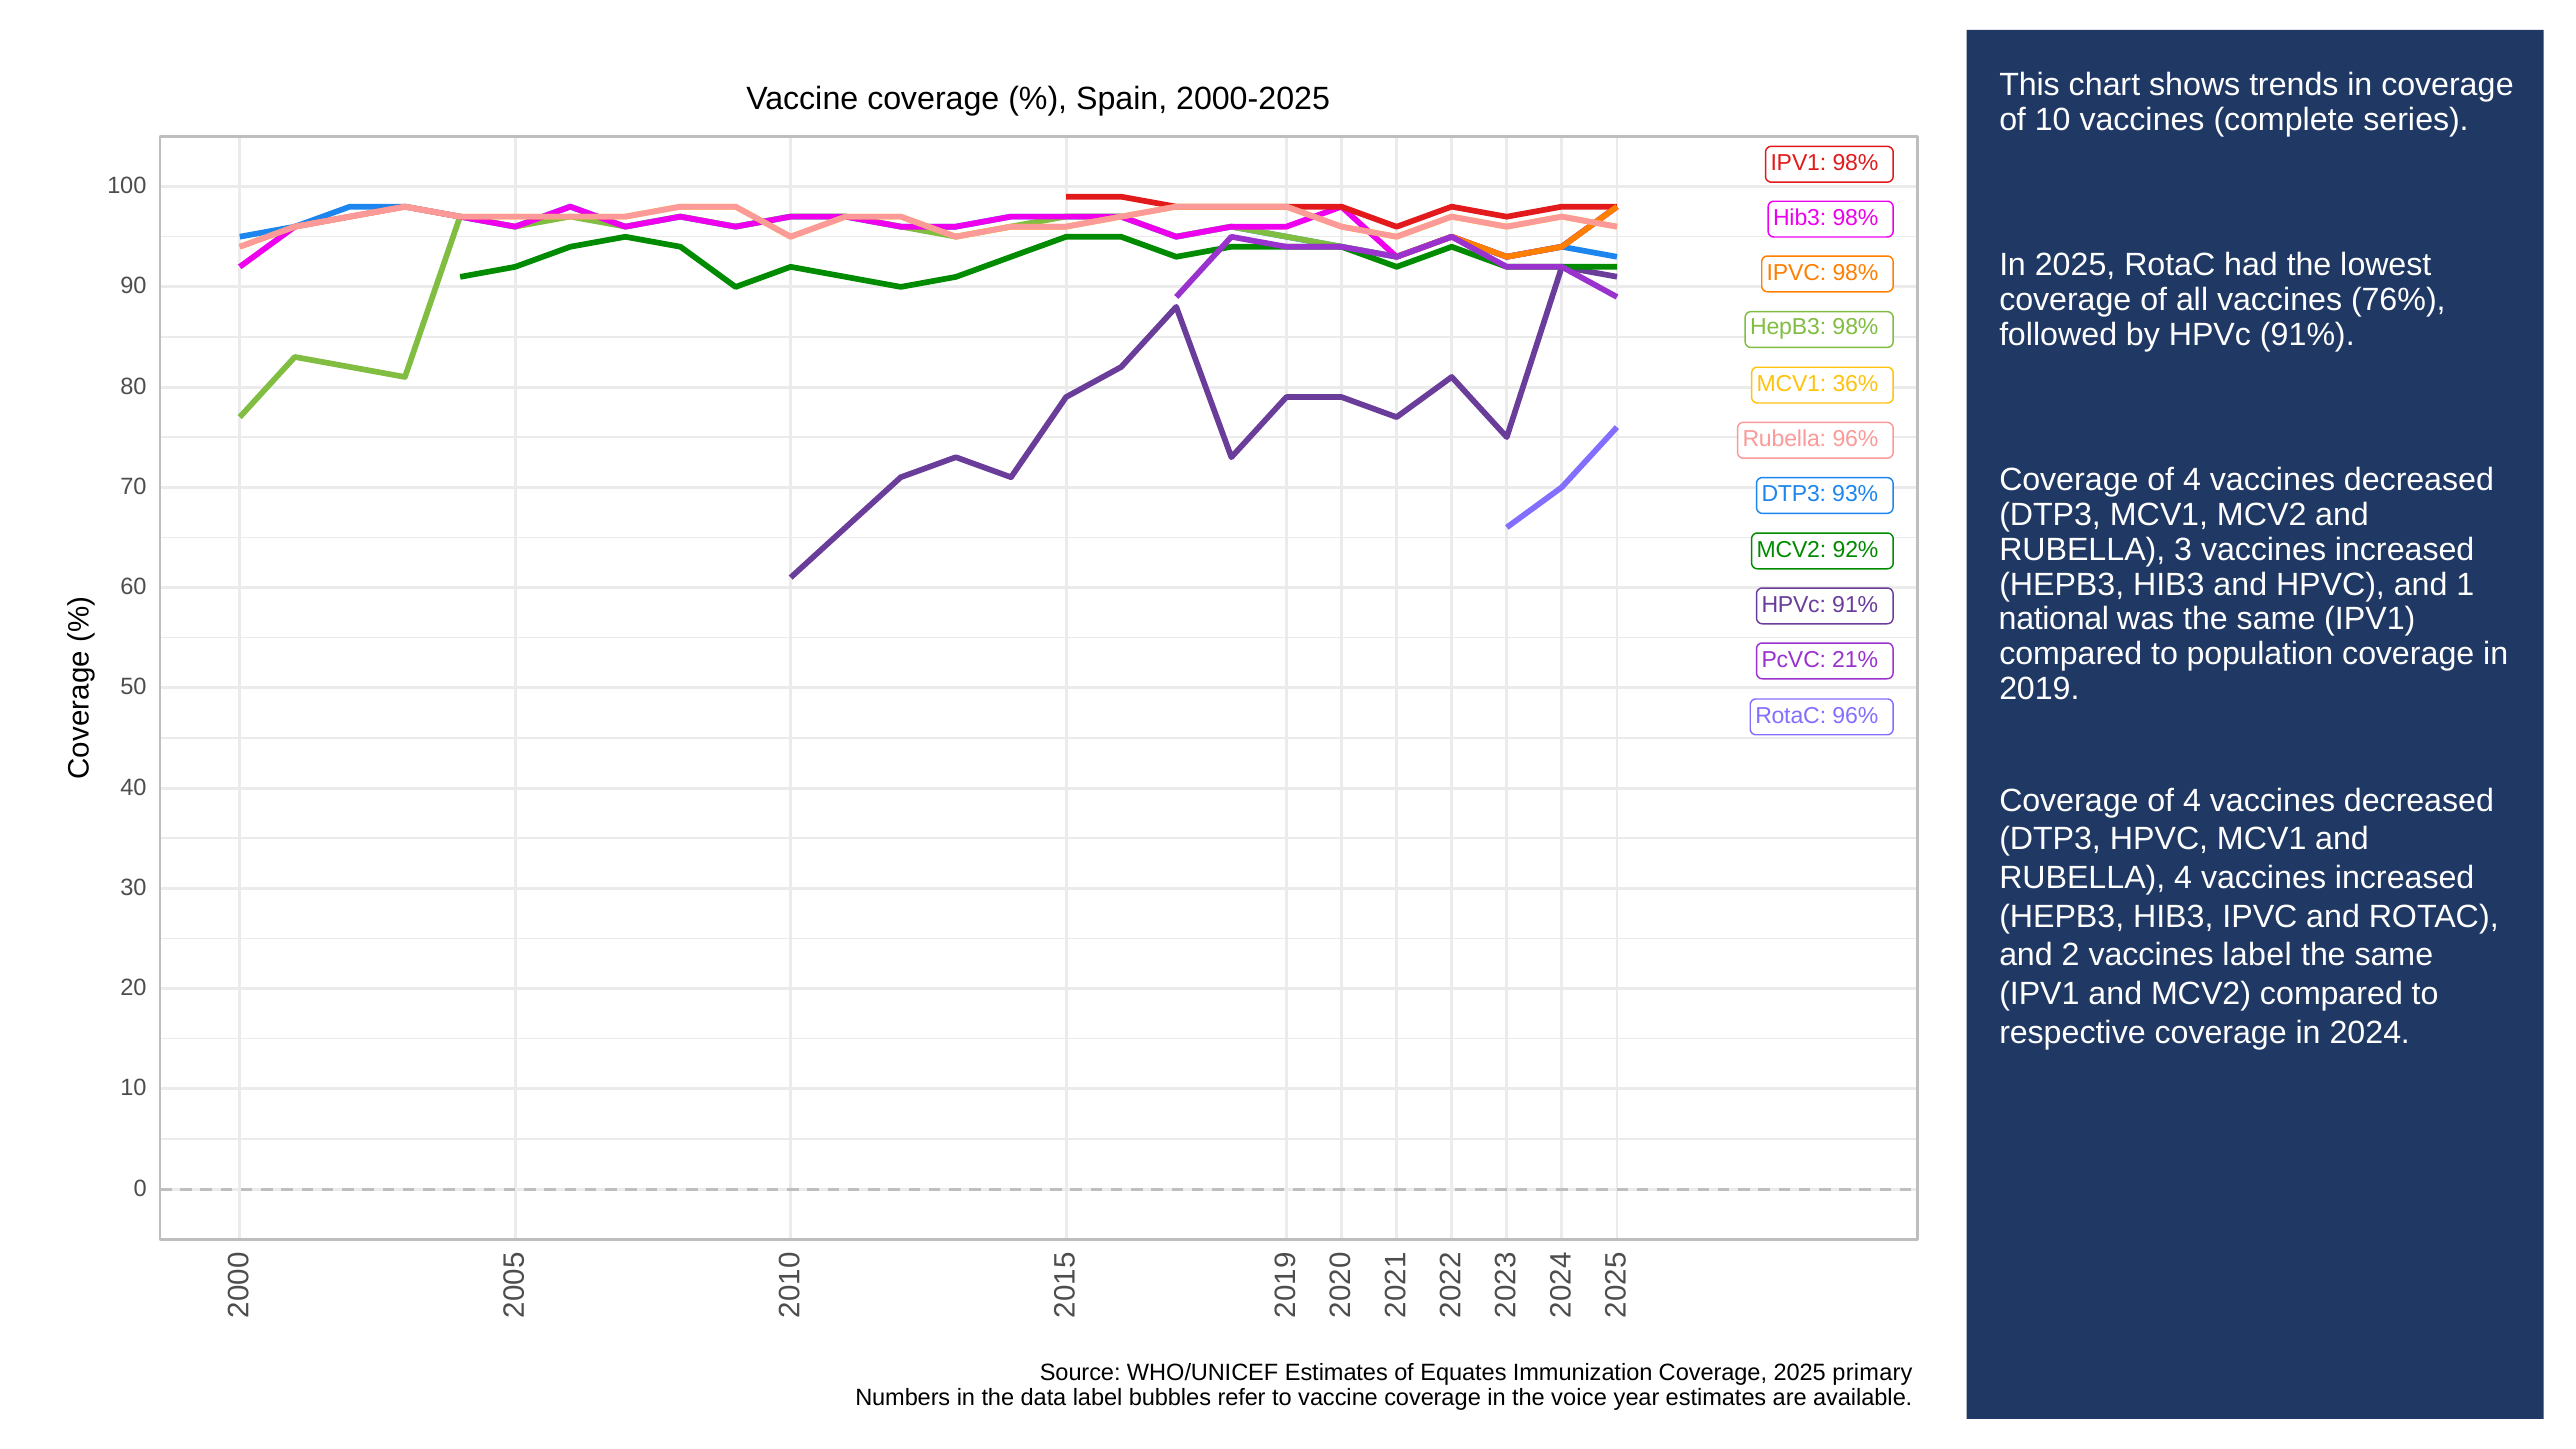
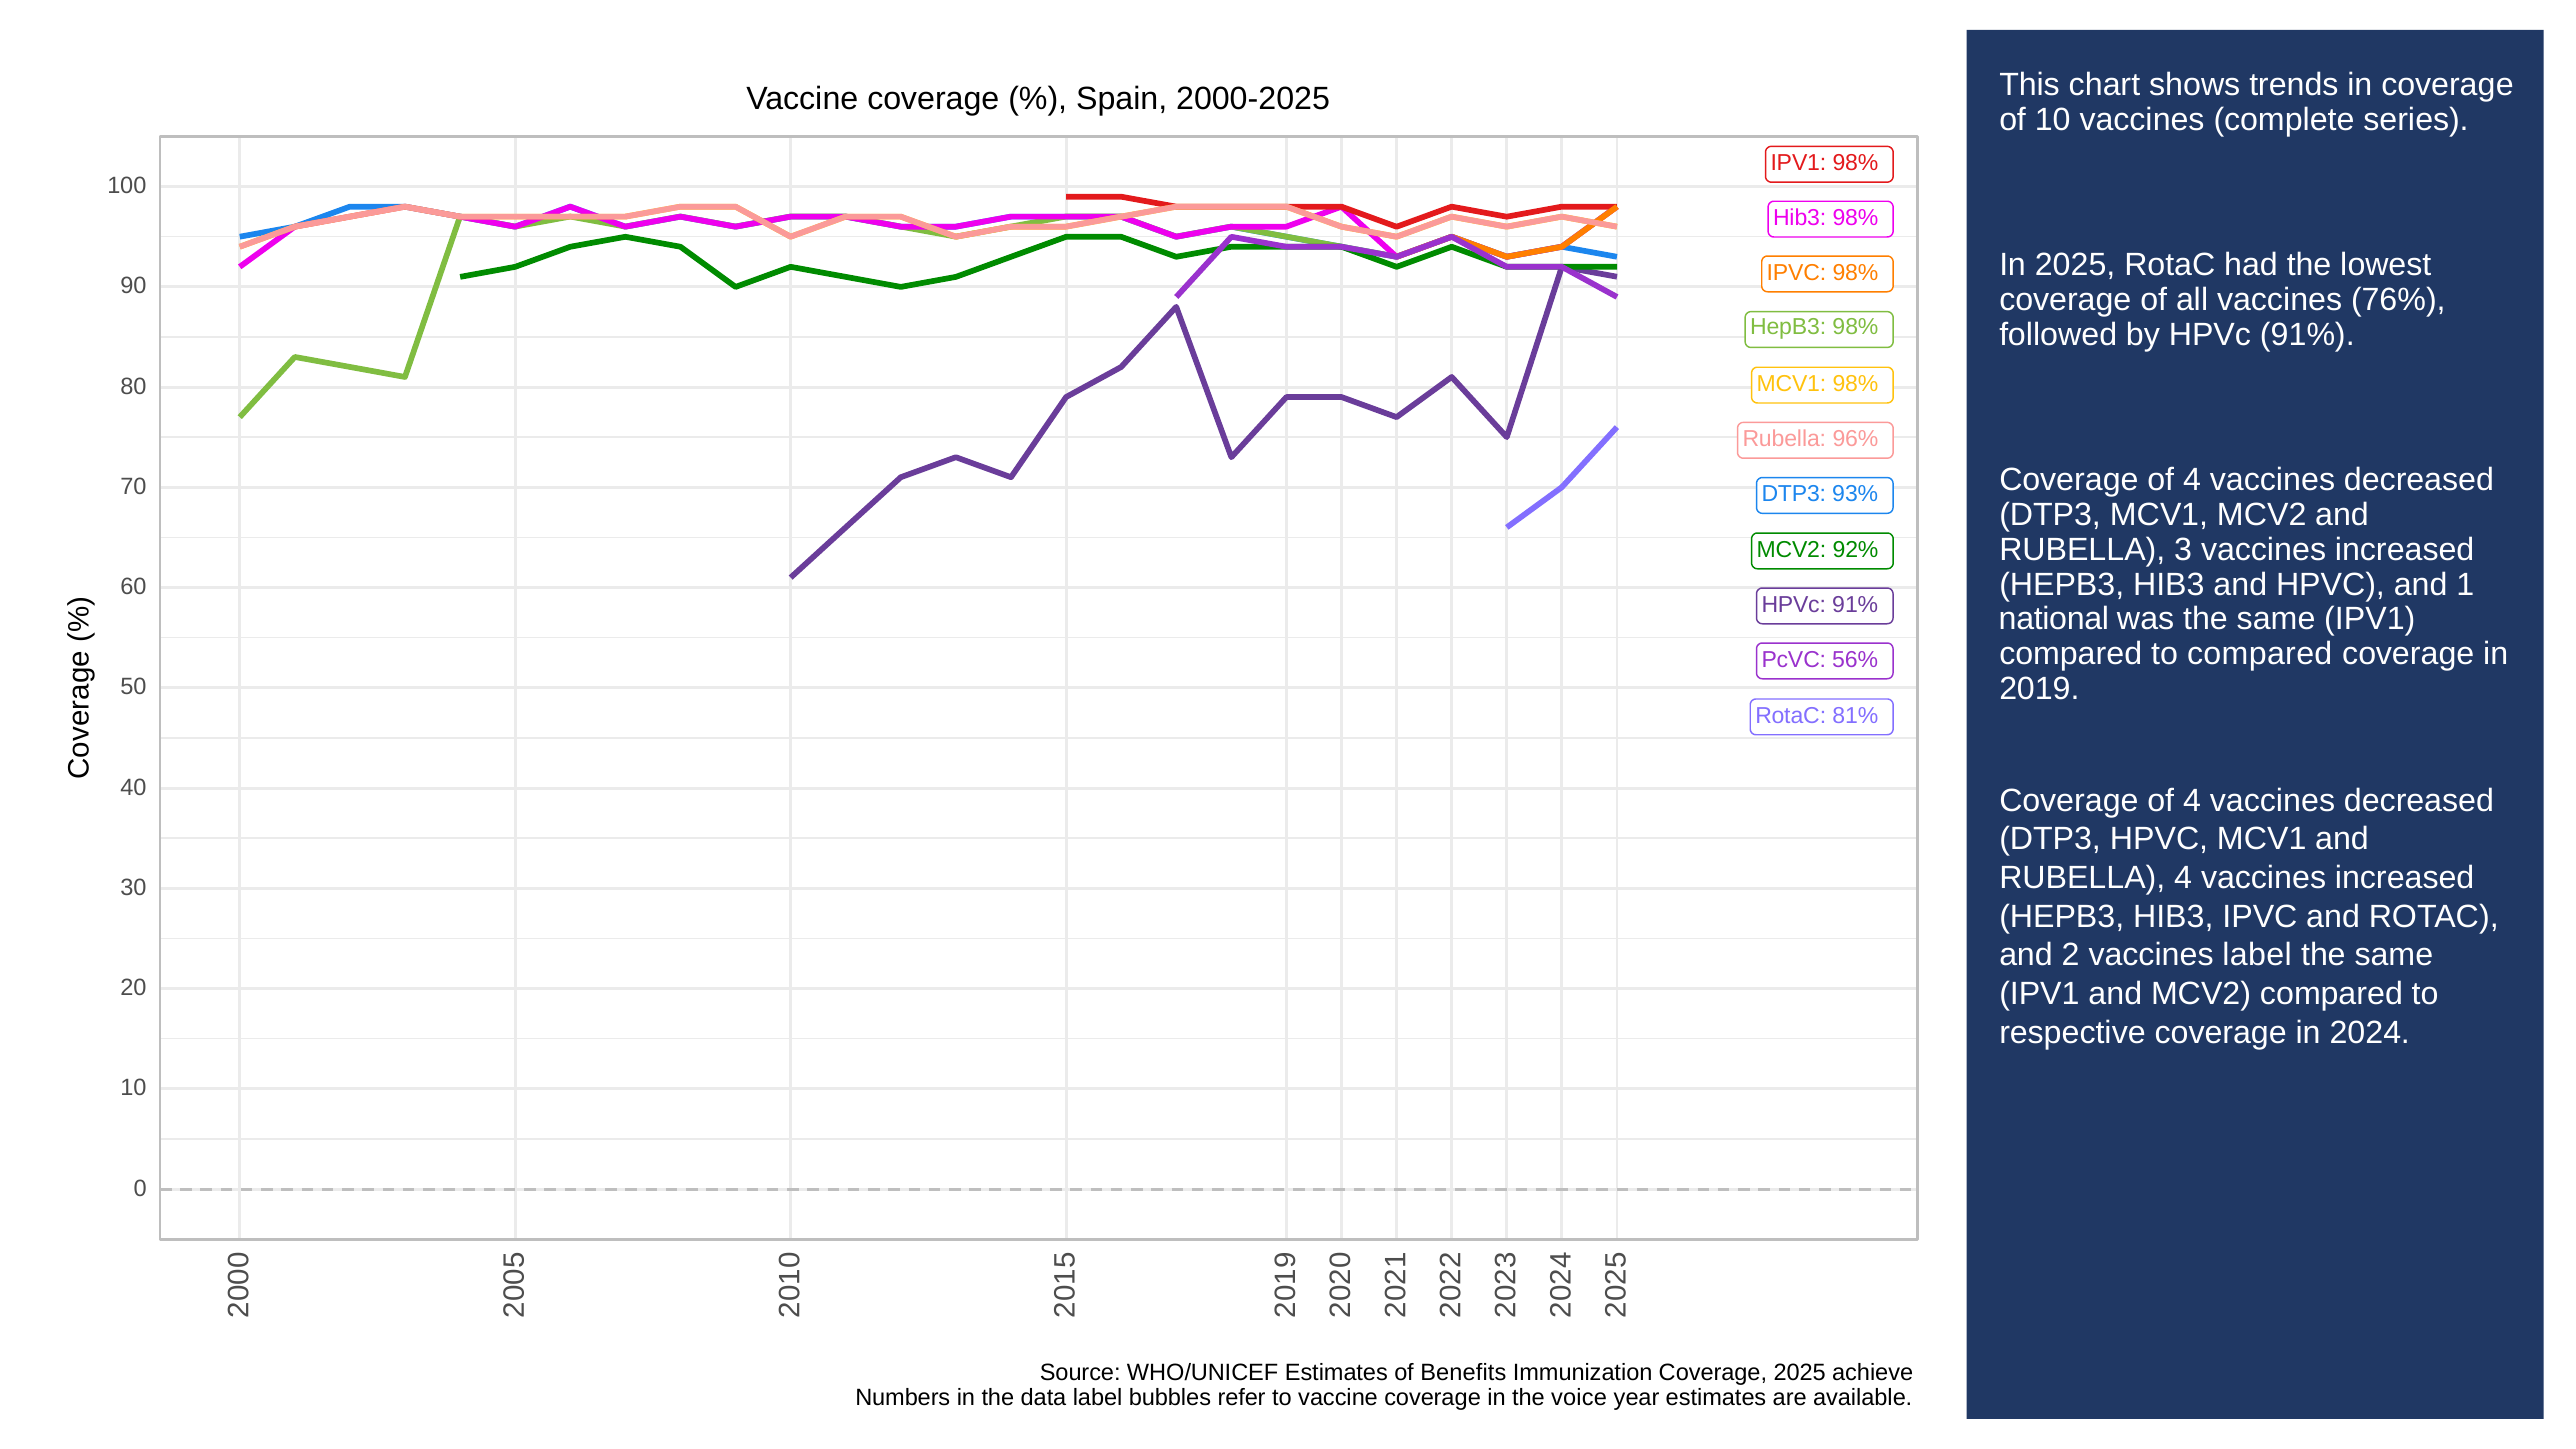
MCV1 36%: 36% -> 98% (1855, 384)
to population: population -> compared (2260, 654)
21%: 21% -> 56% (1855, 660)
RotaC 96%: 96% -> 81% (1855, 716)
Equates: Equates -> Benefits (1463, 1373)
primary: primary -> achieve (1873, 1373)
